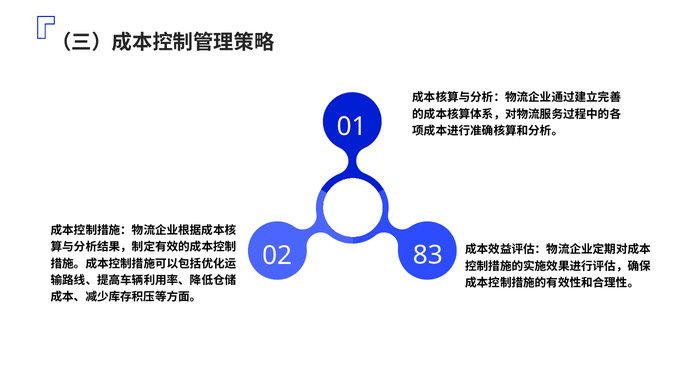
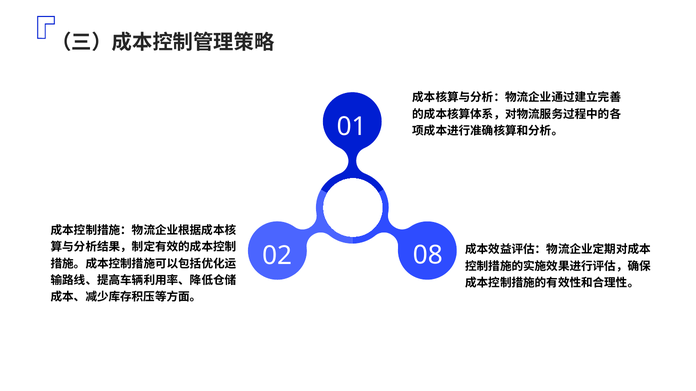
83: 83 -> 08 (428, 256)
